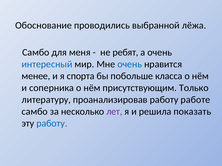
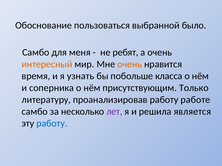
проводились: проводились -> пользоваться (102, 25)
лёжа: лёжа -> было (194, 25)
интересный colour: blue -> orange (47, 64)
очень colour: blue -> orange (130, 64)
менее: менее -> время (36, 76)
спорта: спорта -> узнать (81, 76)
показать: показать -> является (192, 112)
